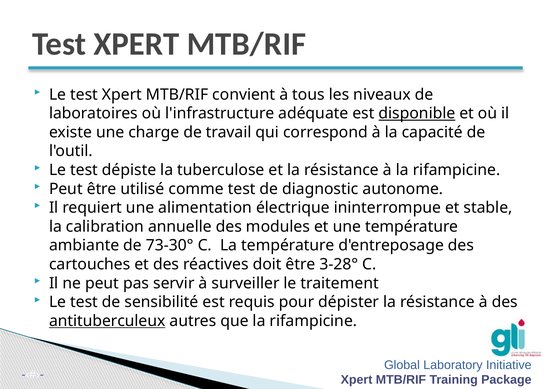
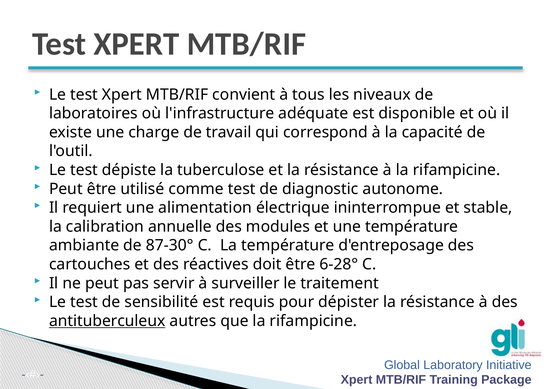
disponible underline: present -> none (417, 113)
73-30°: 73-30° -> 87-30° (170, 245)
3-28°: 3-28° -> 6-28° (339, 264)
